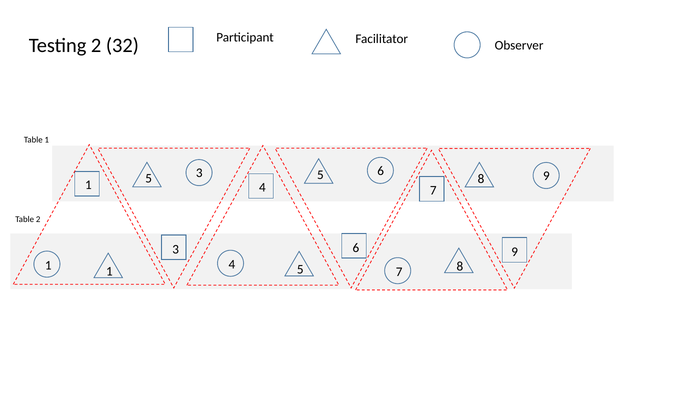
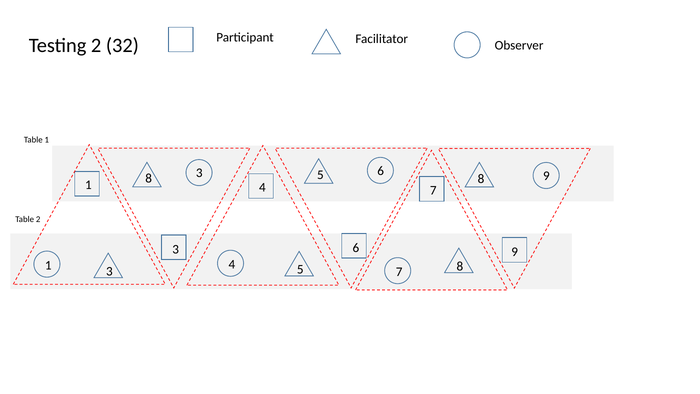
1 5: 5 -> 8 (149, 179)
1 1: 1 -> 3 (109, 271)
